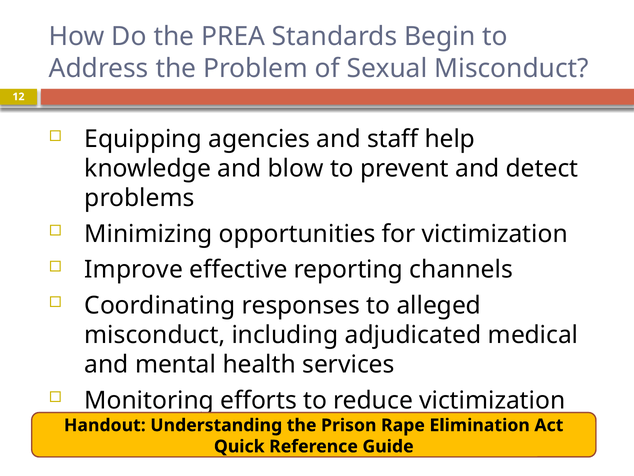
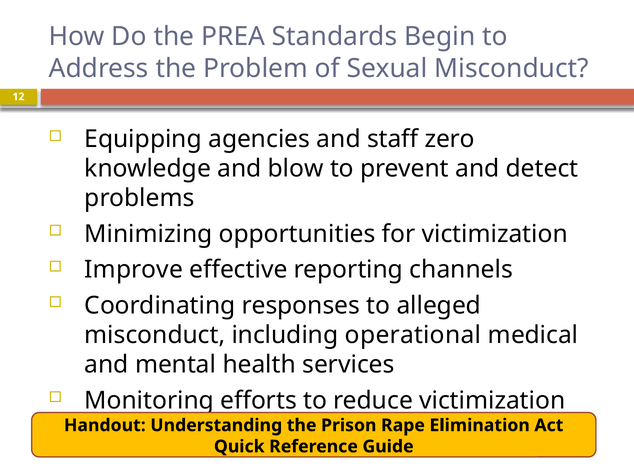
help: help -> zero (450, 139)
adjudicated: adjudicated -> operational (413, 335)
